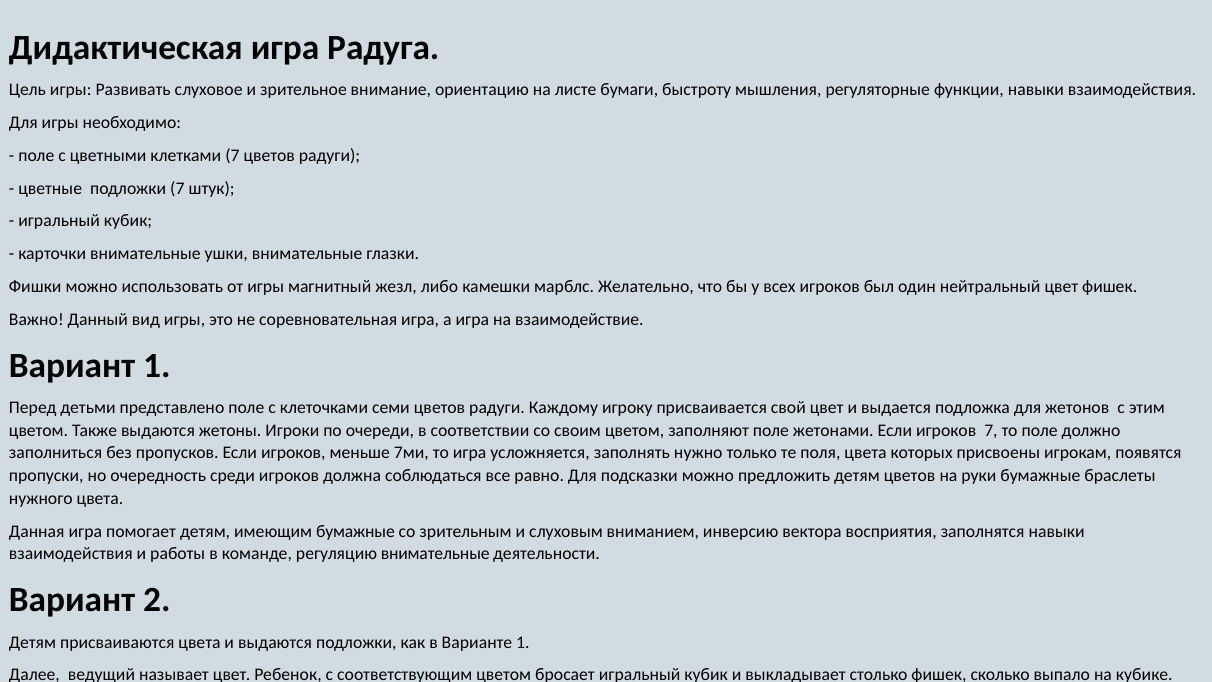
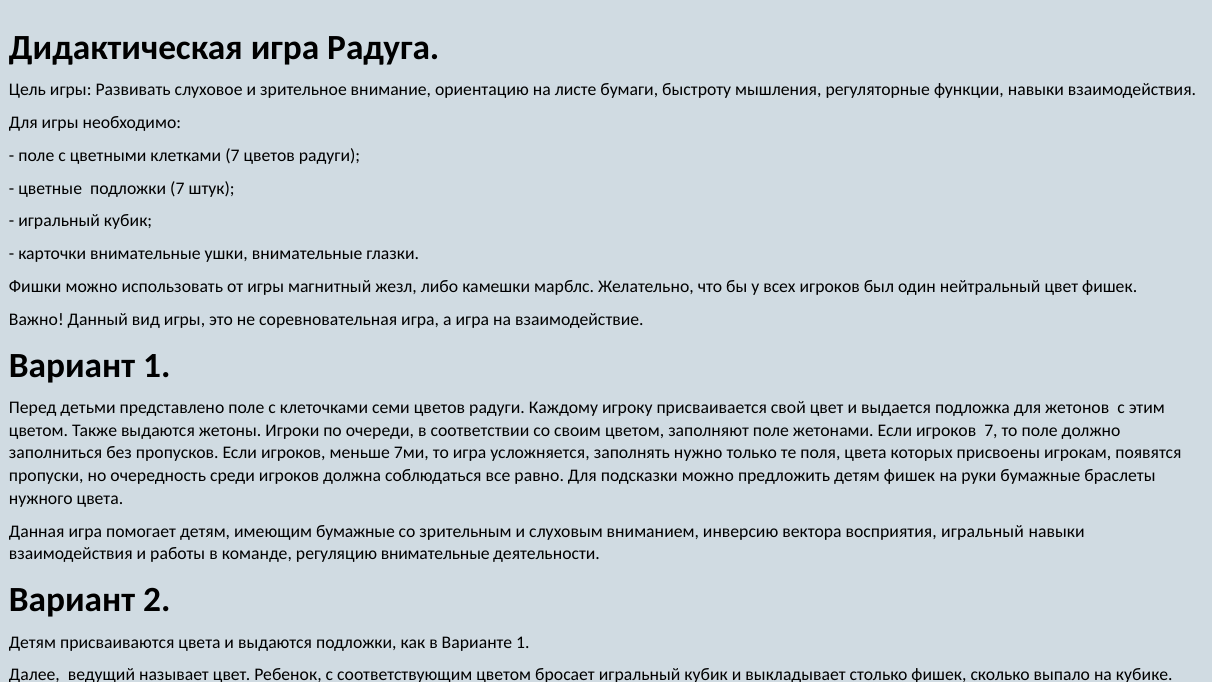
детям цветов: цветов -> фишек (910, 476)
восприятия заполнятся: заполнятся -> игральный (983, 531)
